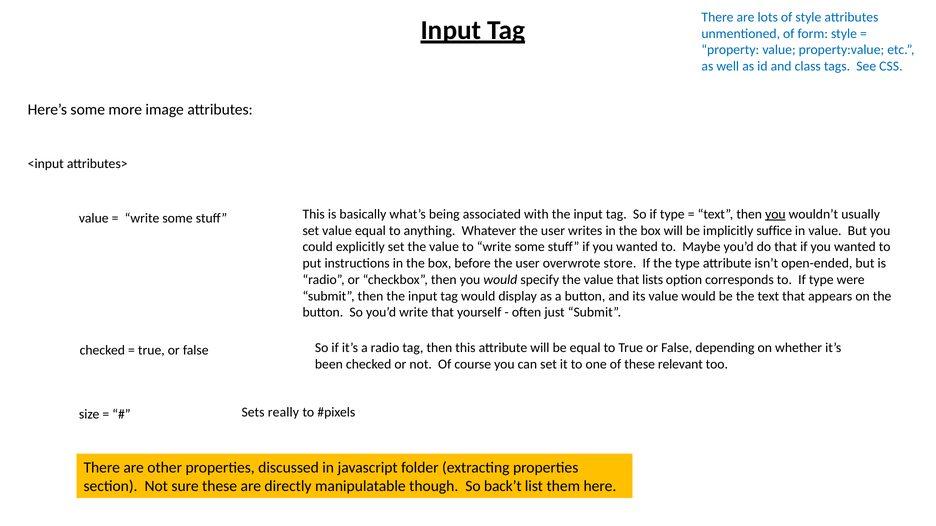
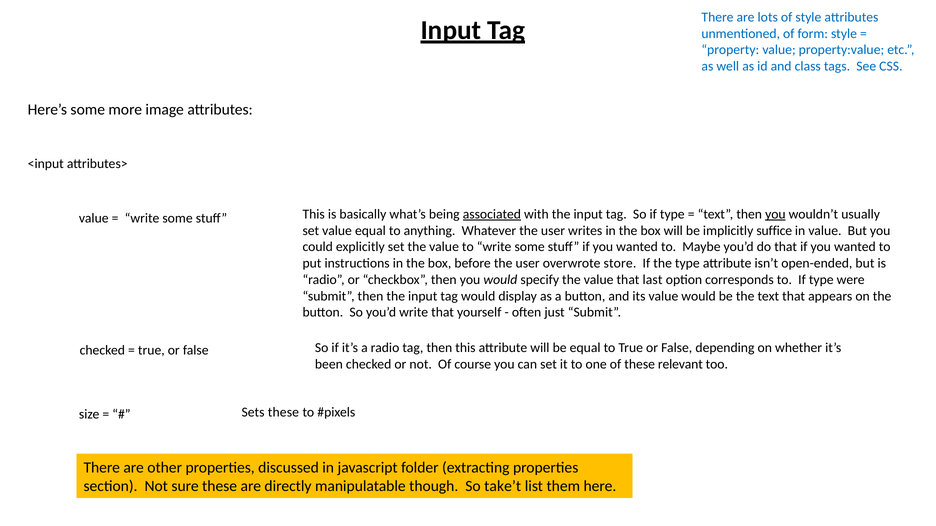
associated underline: none -> present (492, 214)
lists: lists -> last (653, 280)
Sets really: really -> these (283, 413)
back’t: back’t -> take’t (503, 487)
